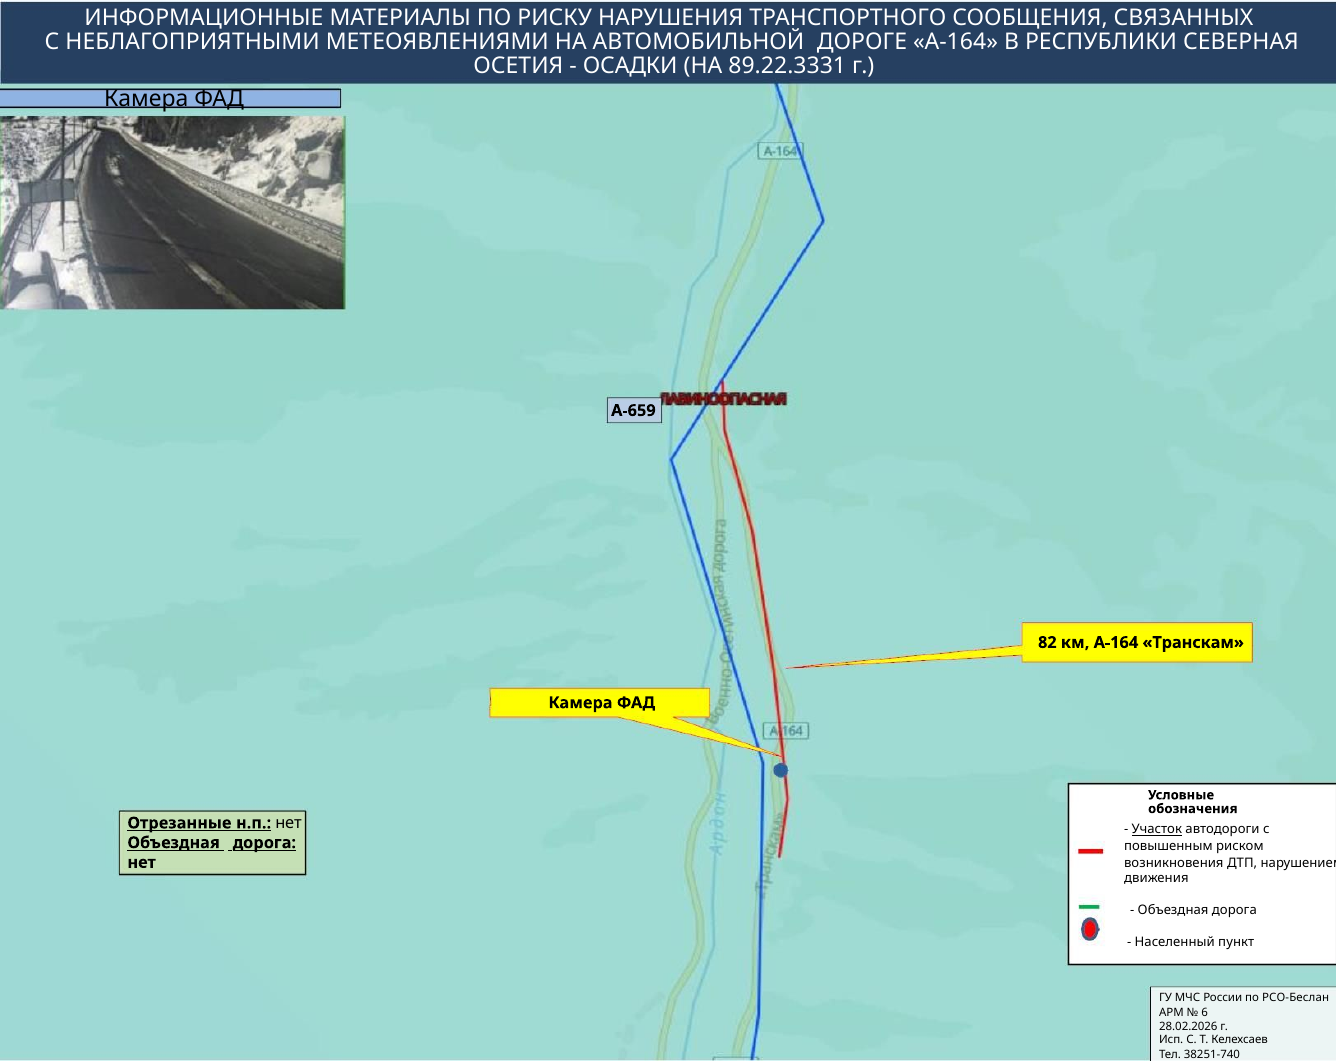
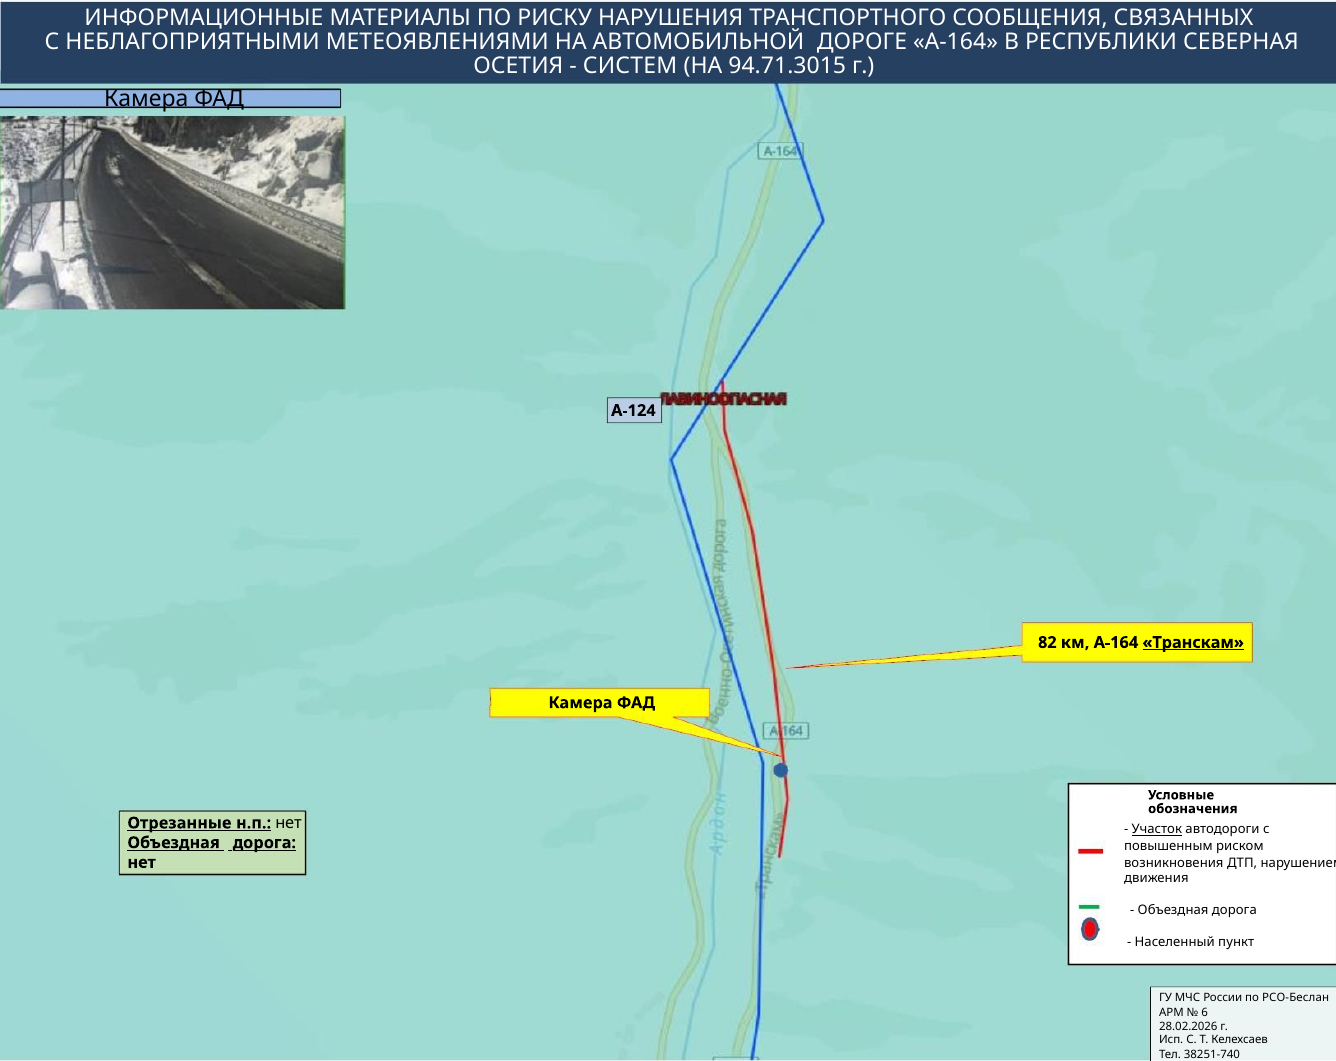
ОСАДКИ: ОСАДКИ -> СИСТЕМ (630, 66)
89.22.3331: 89.22.3331 -> 94.71.3015 (787, 66)
А-659: А-659 -> А-124 (633, 411)
Транскам underline: none -> present (1193, 643)
